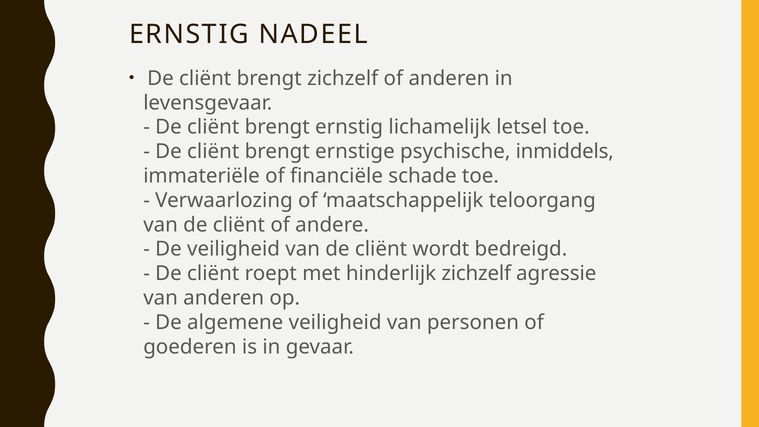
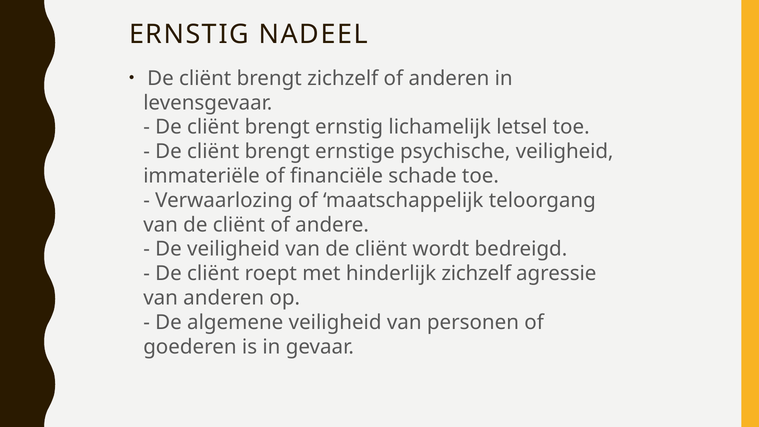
psychische inmiddels: inmiddels -> veiligheid (565, 152)
